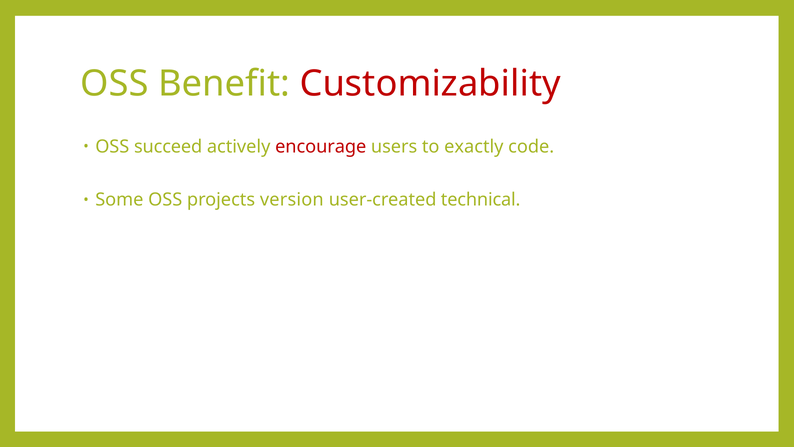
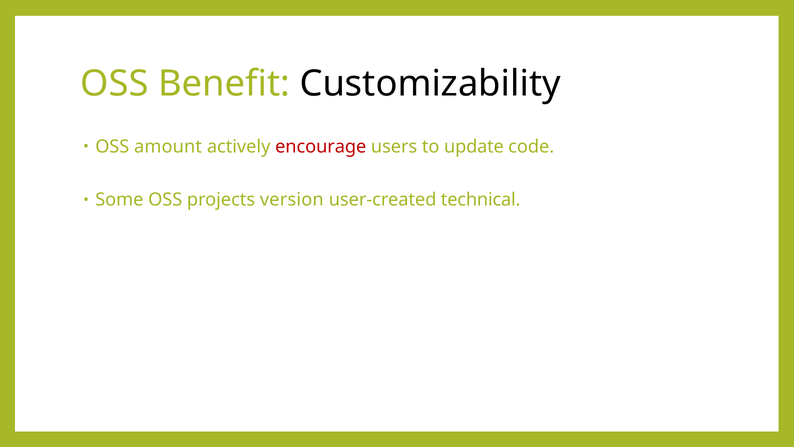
Customizability colour: red -> black (430, 84)
succeed: succeed -> amount (168, 147)
exactly: exactly -> update (474, 147)
